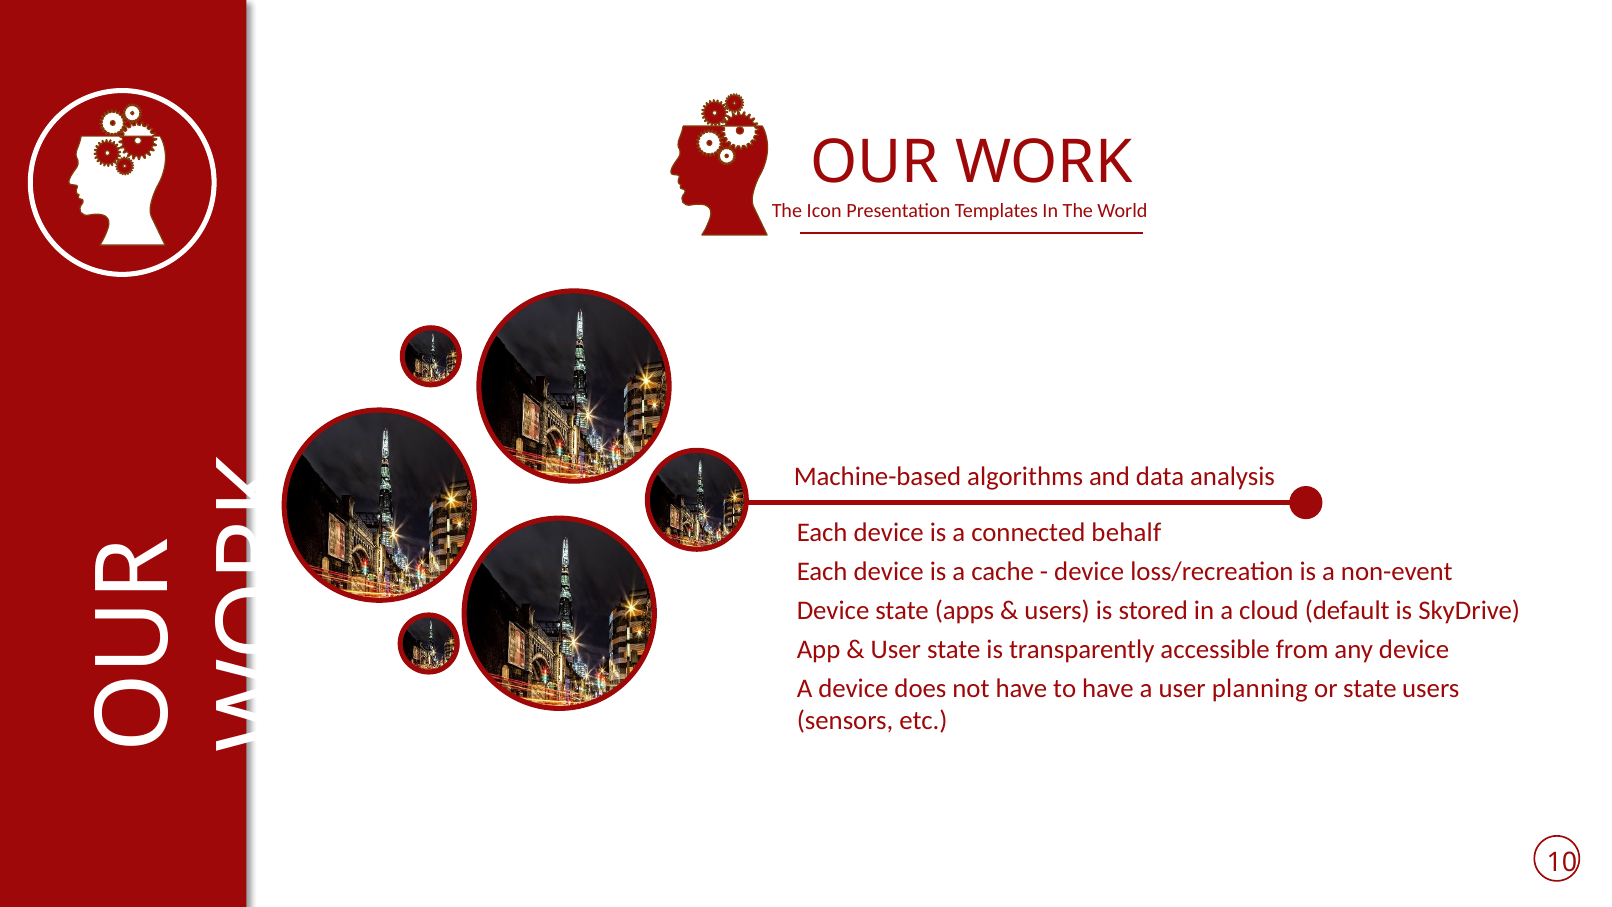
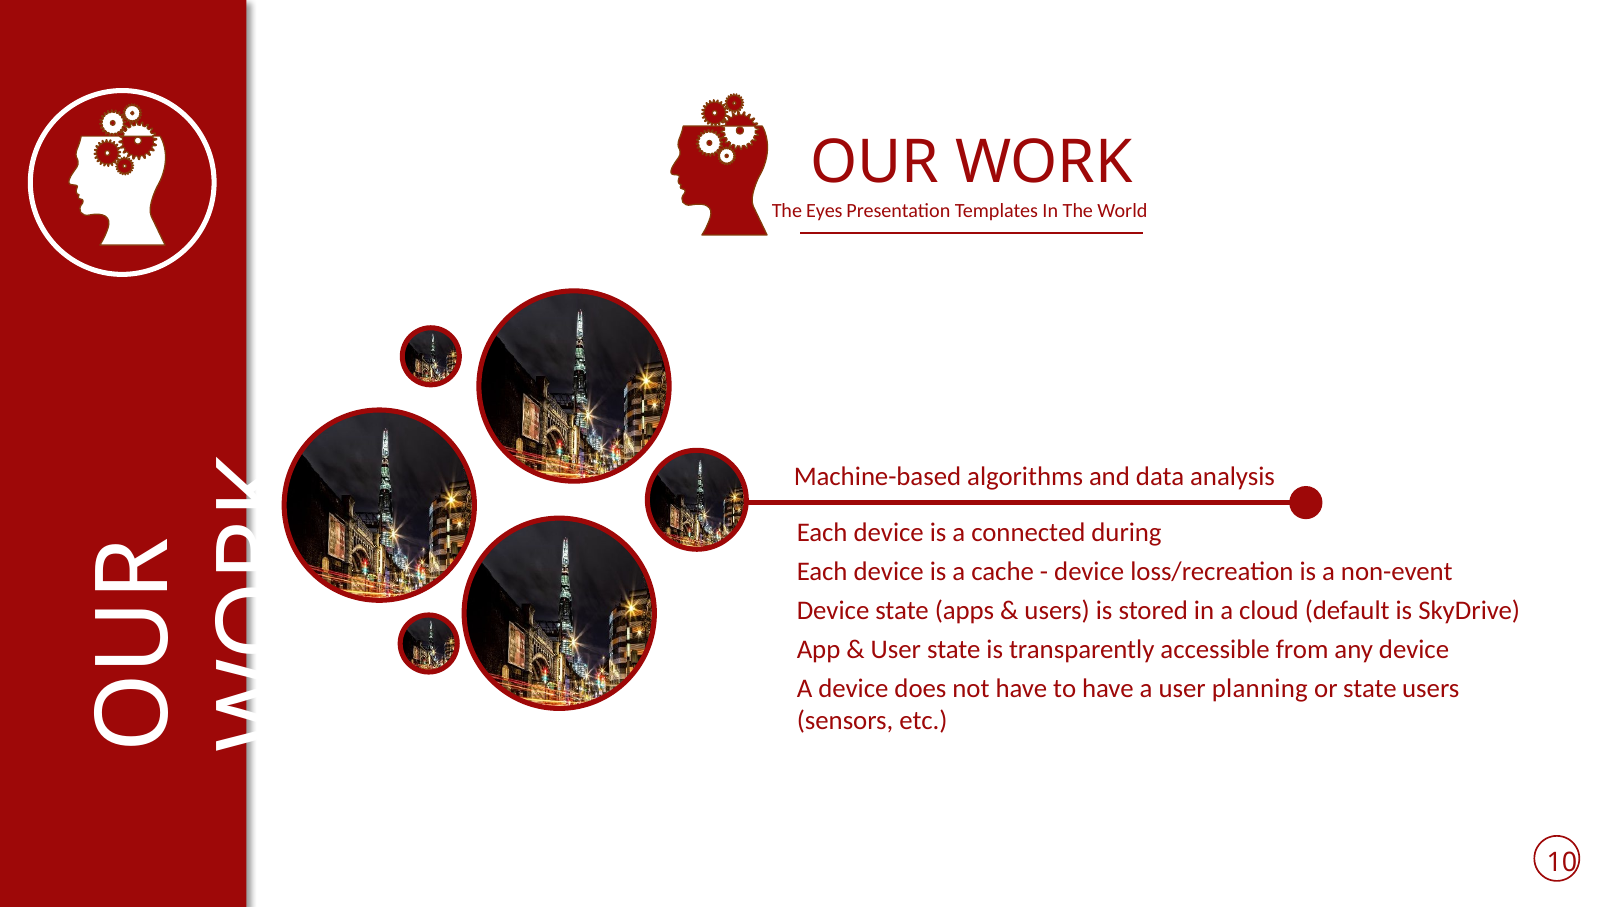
Icon: Icon -> Eyes (824, 211)
behalf: behalf -> during (1126, 533)
